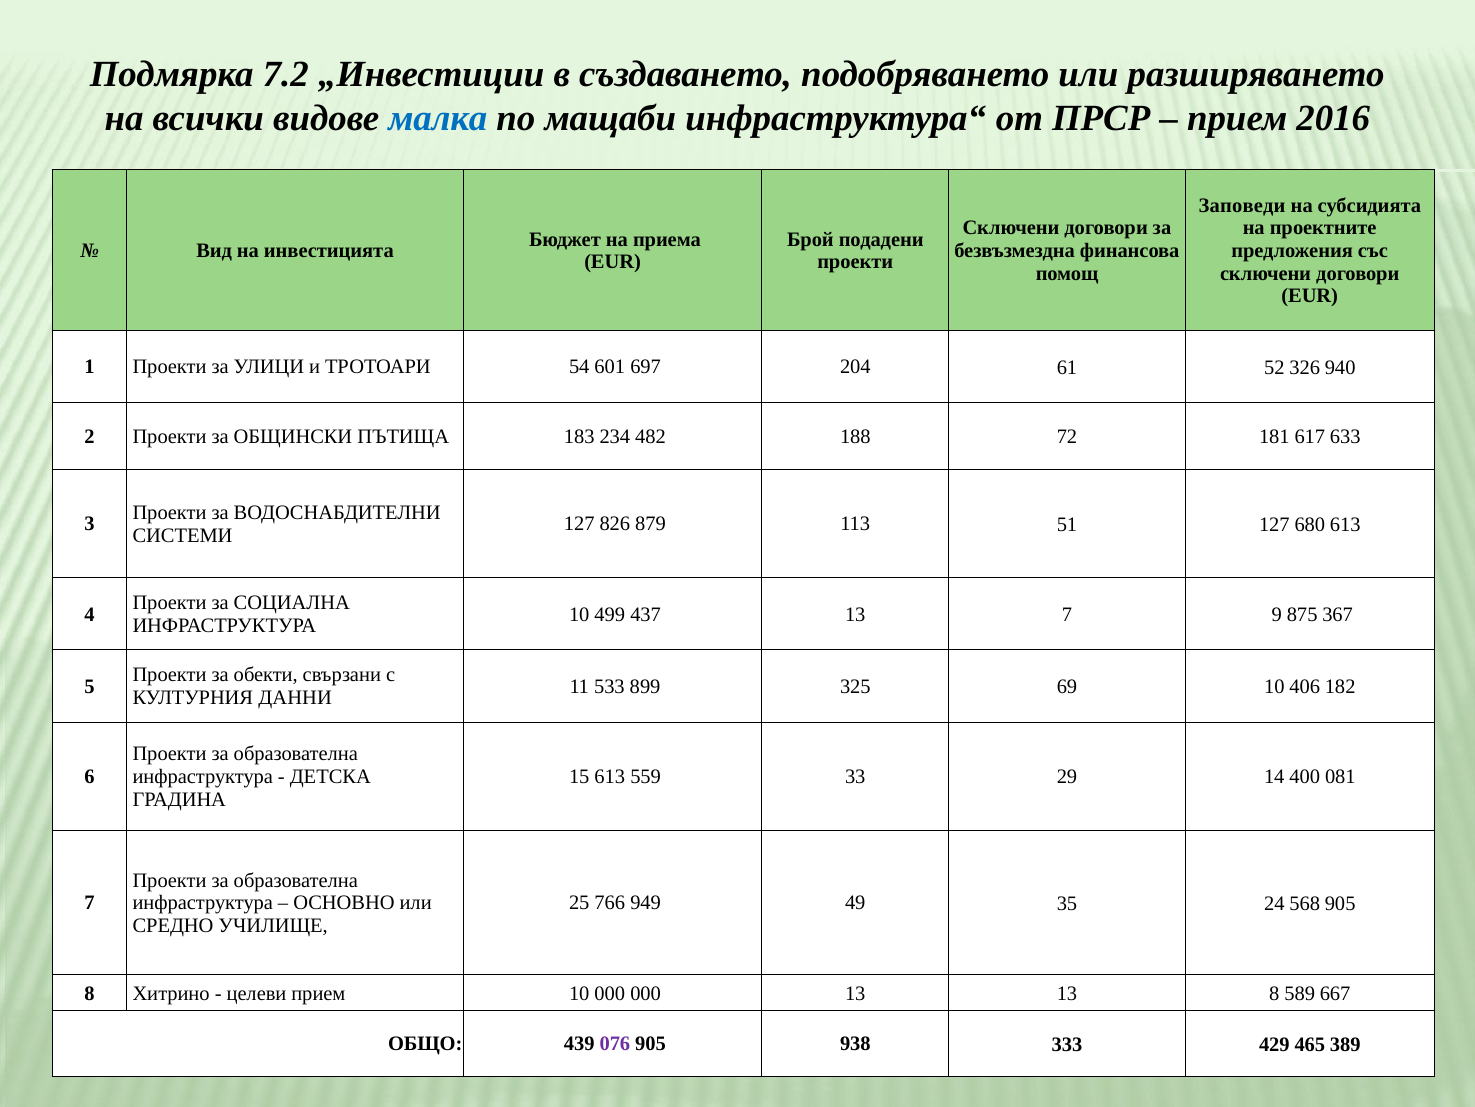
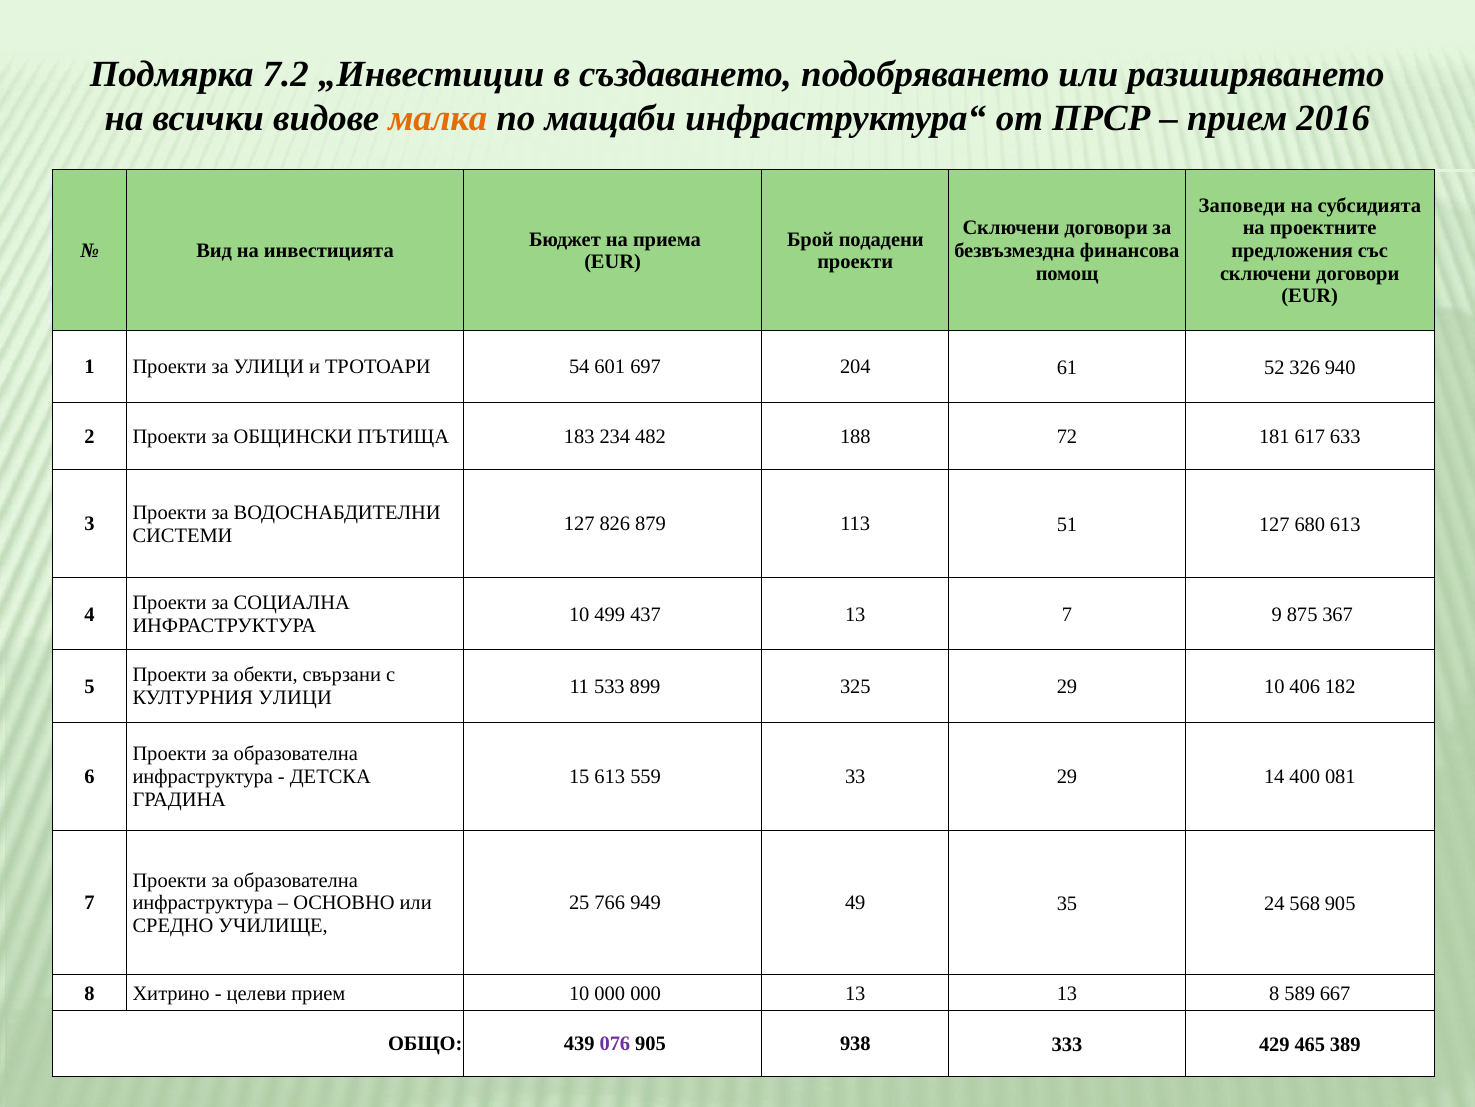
малка colour: blue -> orange (438, 118)
325 69: 69 -> 29 (1067, 686)
КУЛТУРНИЯ ДАННИ: ДАННИ -> УЛИЦИ (295, 697)
